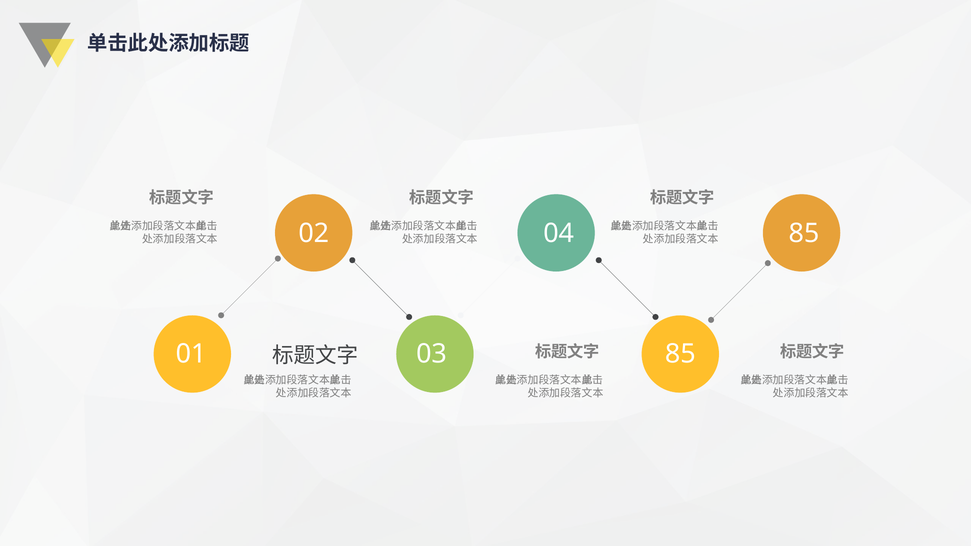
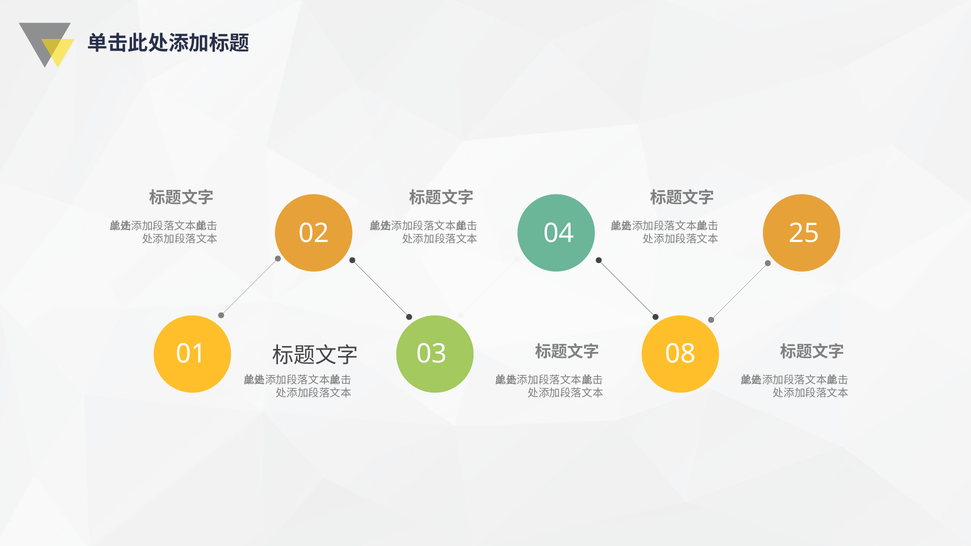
04 85: 85 -> 25 (804, 233)
03 85: 85 -> 08 (680, 354)
